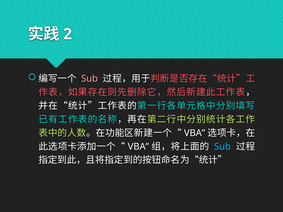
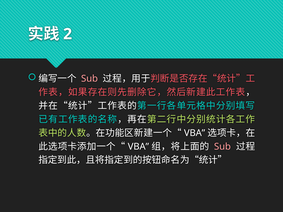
Sub colour: light blue -> pink (222, 147)
